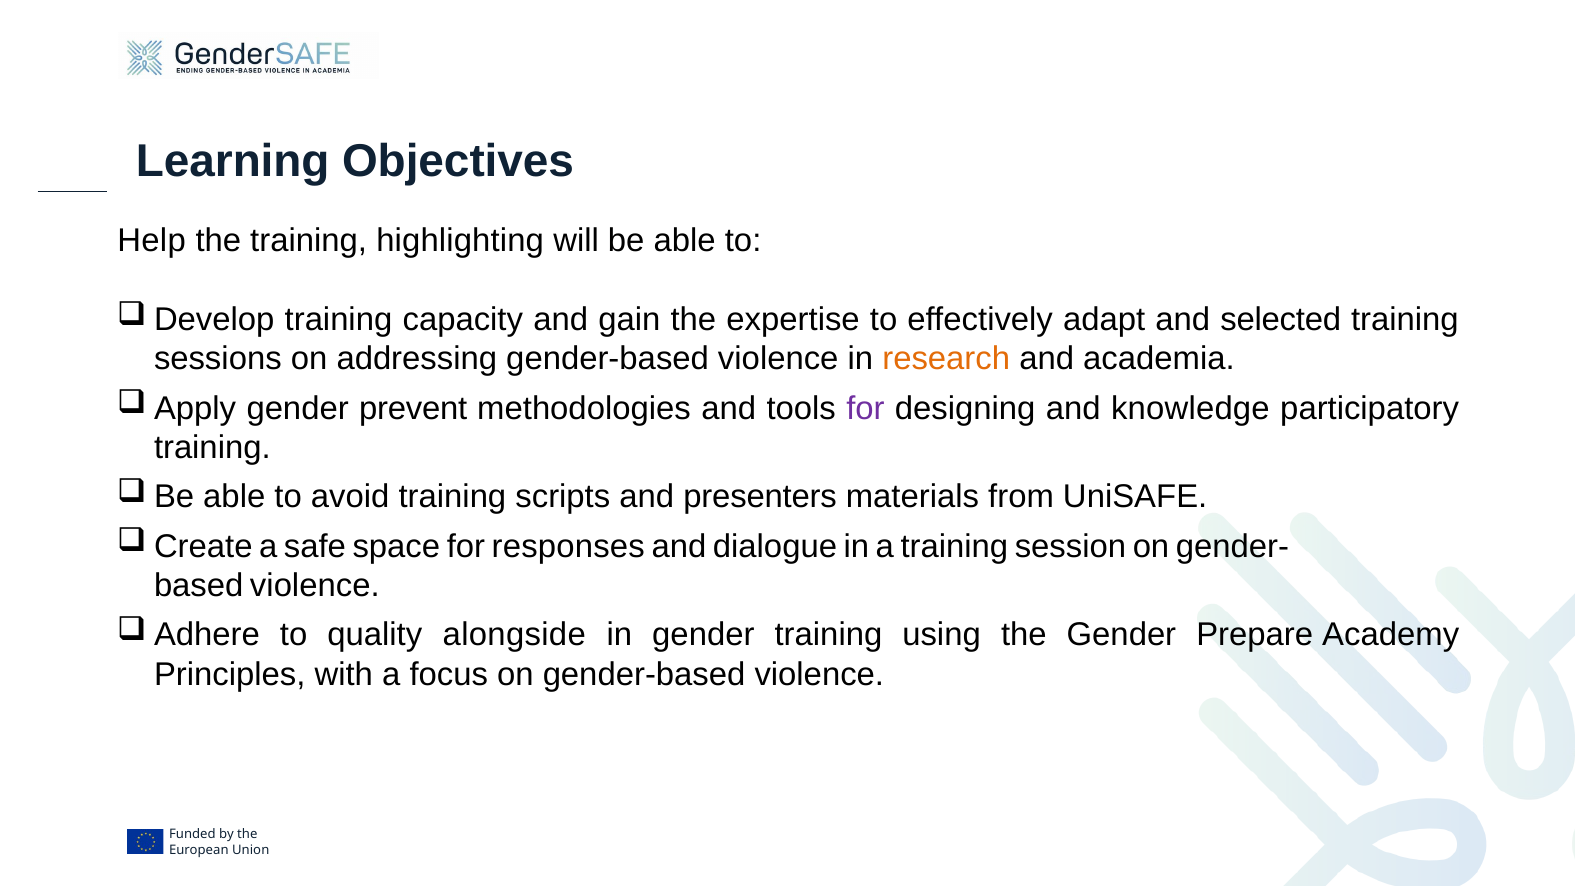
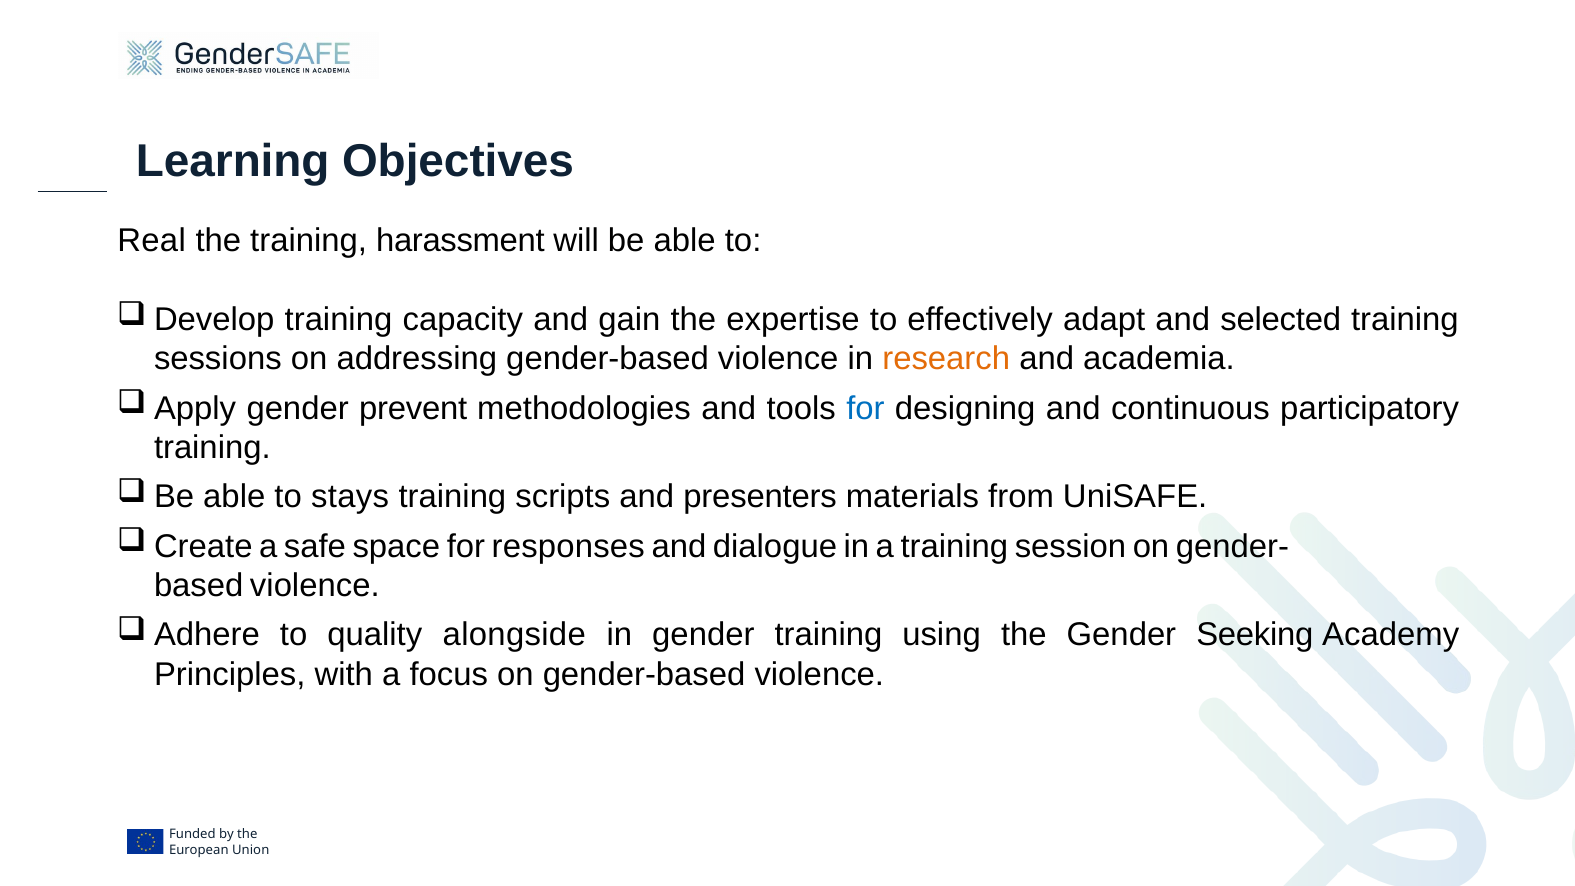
Help: Help -> Real (152, 241)
highlighting: highlighting -> harassment (460, 241)
for colour: purple -> blue (865, 408)
knowledge: knowledge -> continuous (1190, 408)
avoid: avoid -> stays (350, 497)
Prepare: Prepare -> Seeking (1255, 635)
